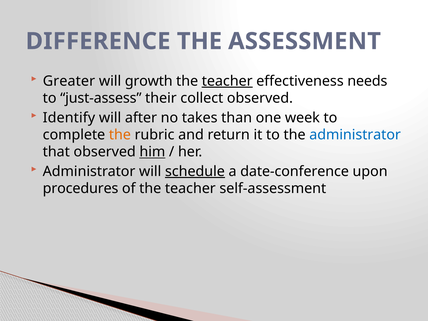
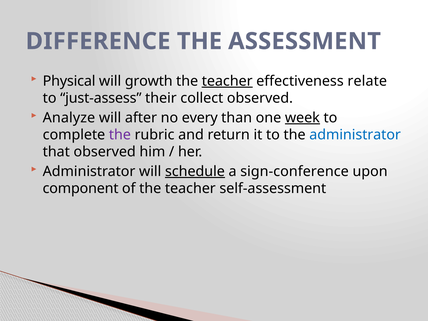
Greater: Greater -> Physical (69, 81)
needs: needs -> relate (367, 81)
Identify: Identify -> Analyze (69, 118)
takes: takes -> every (200, 118)
week underline: none -> present (302, 118)
the colour: orange -> purple (120, 135)
him underline: present -> none (152, 152)
date-conference: date-conference -> sign-conference (295, 171)
procedures: procedures -> component (81, 188)
